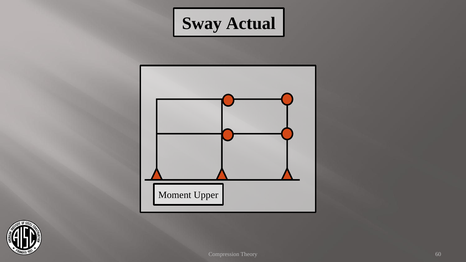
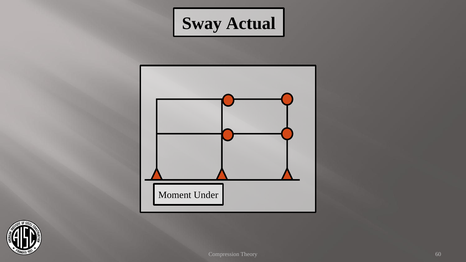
Upper: Upper -> Under (206, 195)
